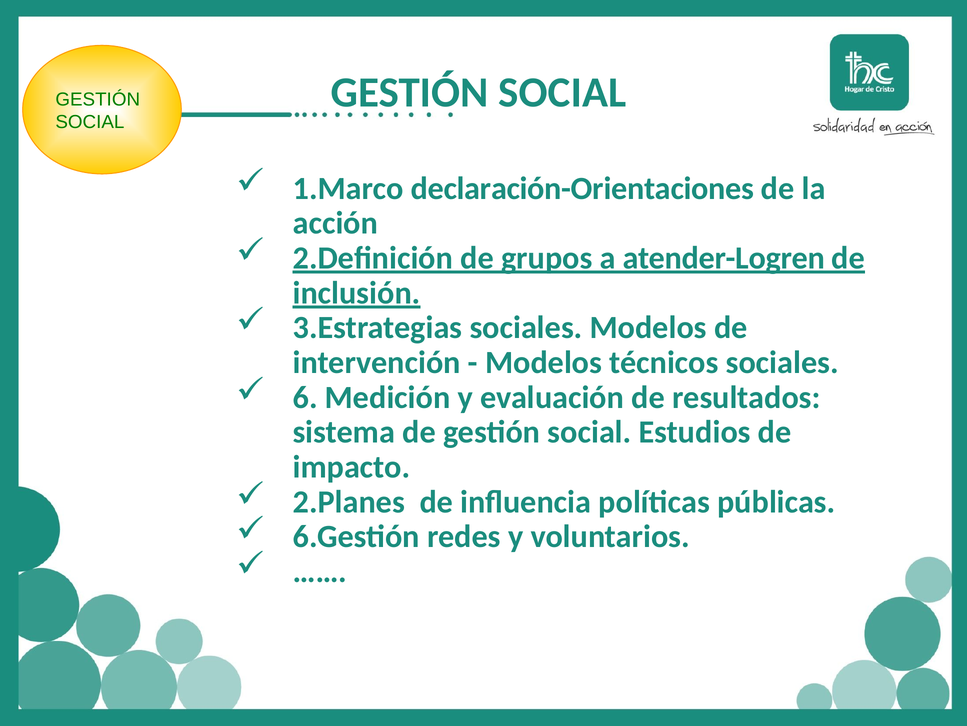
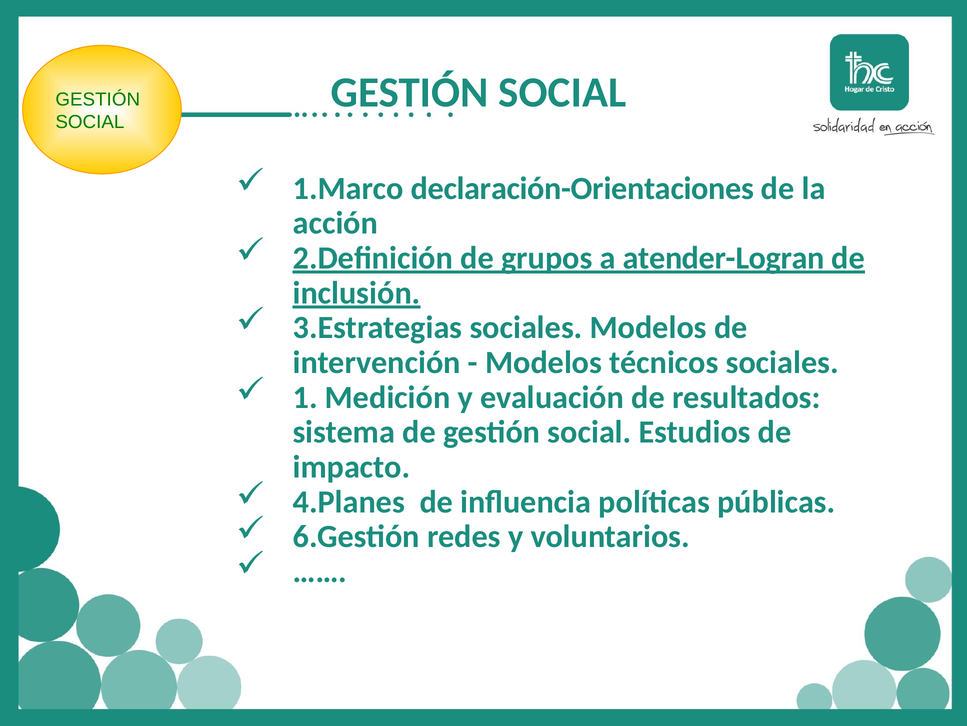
atender-Logren: atender-Logren -> atender-Logran (724, 258)
6: 6 -> 1 (305, 397)
2.Planes: 2.Planes -> 4.Planes (349, 501)
